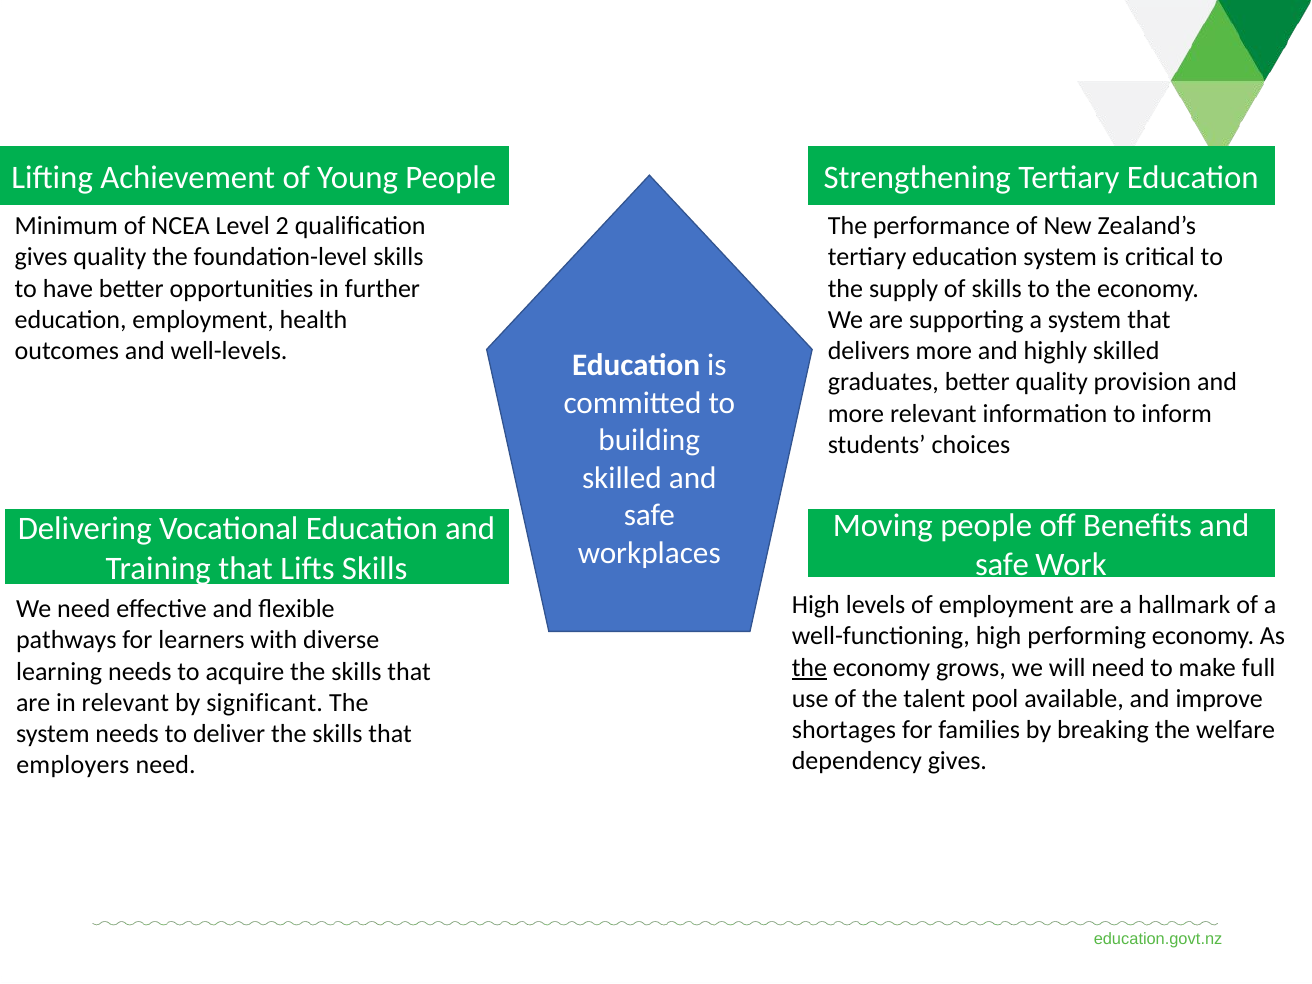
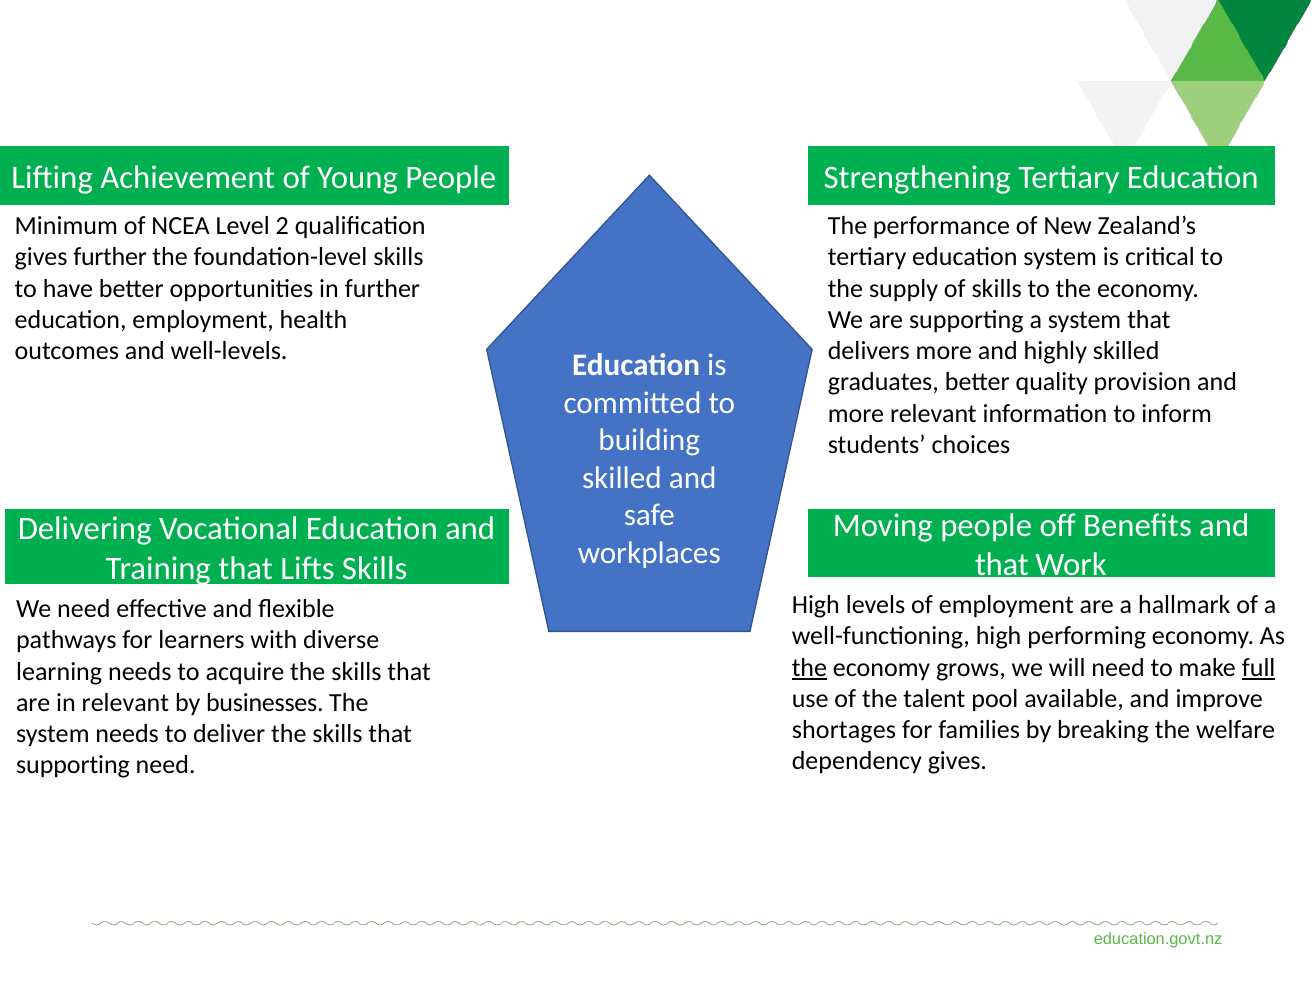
gives quality: quality -> further (110, 257)
safe: safe -> that (1002, 565)
full underline: none -> present (1259, 668)
significant: significant -> businesses (265, 703)
employers: employers -> supporting (73, 765)
